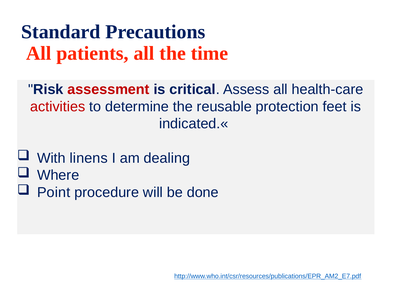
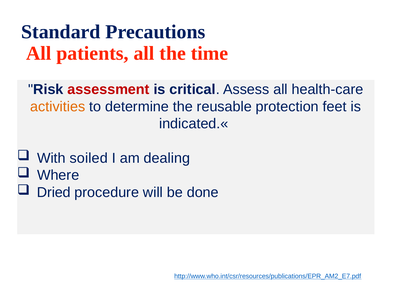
activities colour: red -> orange (58, 107)
linens: linens -> soiled (89, 158)
Point: Point -> Dried (54, 193)
